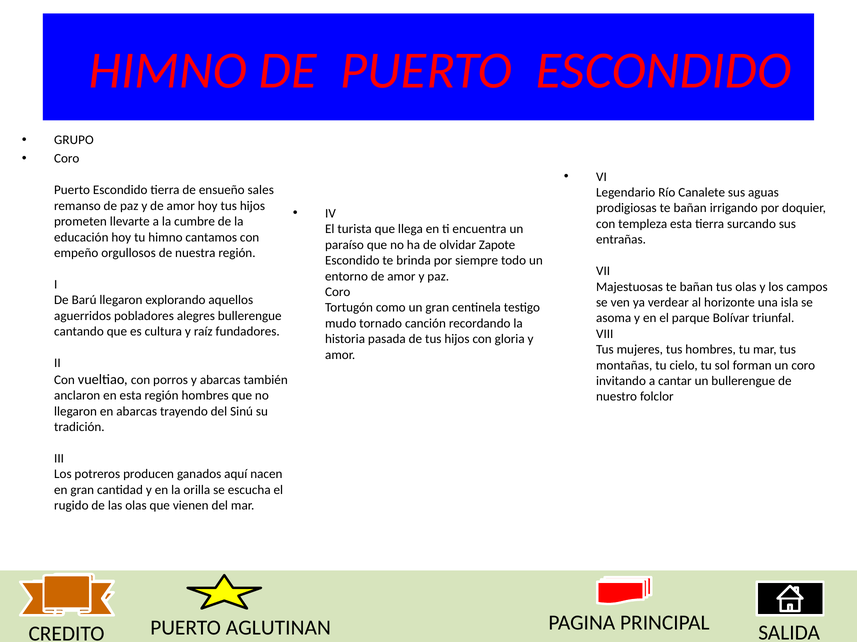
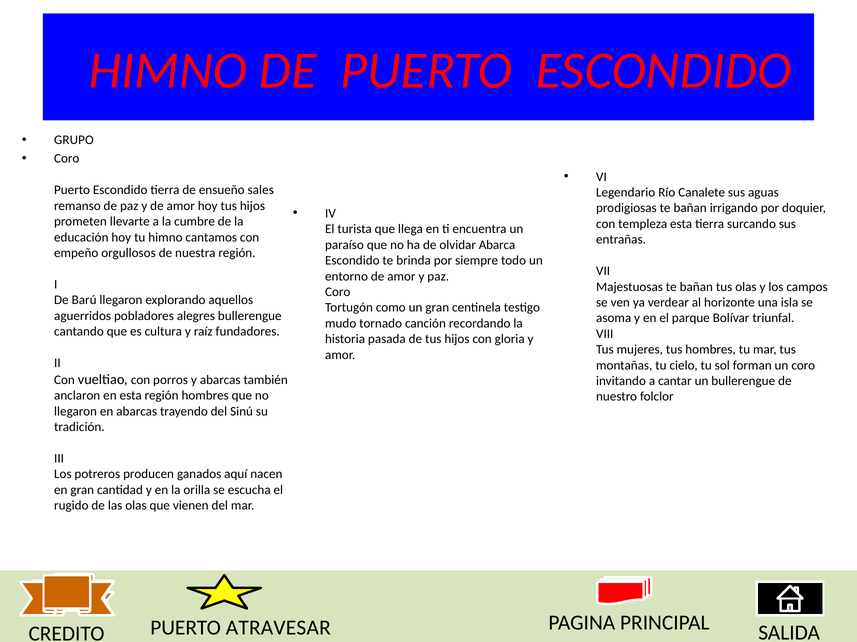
Zapote: Zapote -> Abarca (497, 245)
AGLUTINAN: AGLUTINAN -> ATRAVESAR (278, 628)
